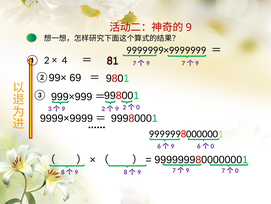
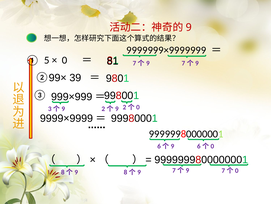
① 2: 2 -> 5 (47, 60)
4: 4 -> 0 (65, 60)
69: 69 -> 39 (75, 78)
